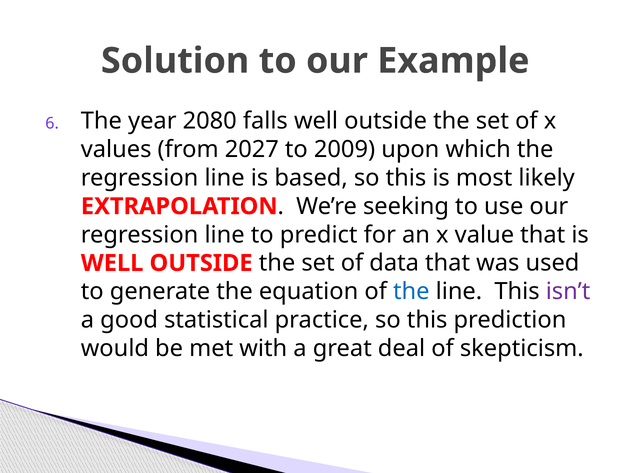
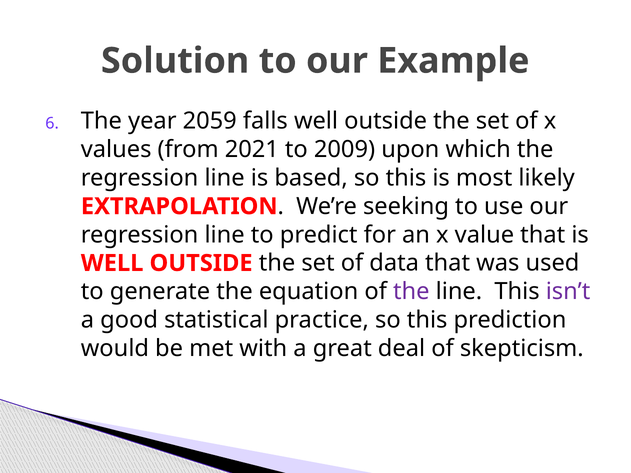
2080: 2080 -> 2059 (210, 121)
2027: 2027 -> 2021 (252, 150)
the colour: blue -> purple (411, 292)
